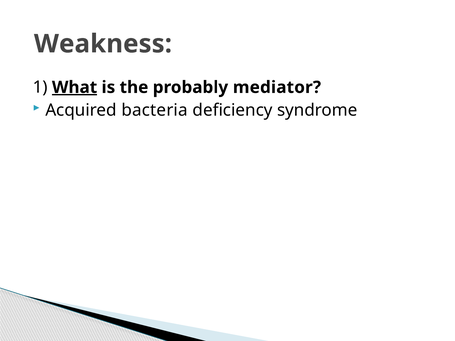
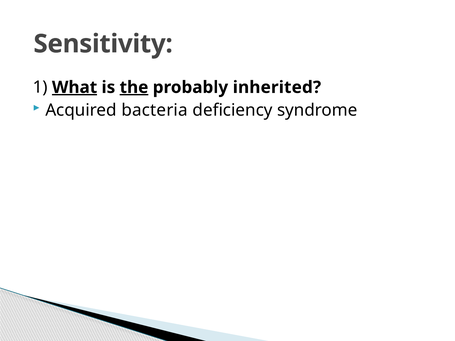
Weakness: Weakness -> Sensitivity (103, 44)
the underline: none -> present (134, 87)
mediator: mediator -> inherited (277, 87)
